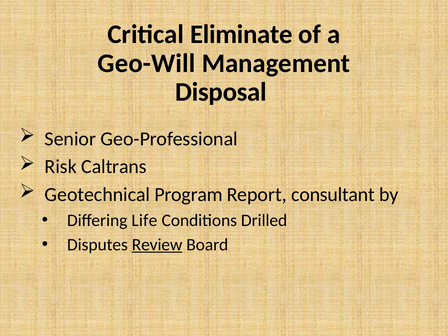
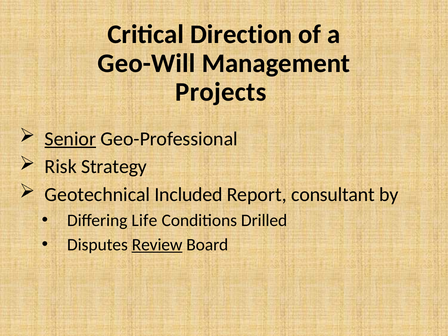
Eliminate: Eliminate -> Direction (241, 34)
Disposal: Disposal -> Projects (221, 92)
Senior underline: none -> present (70, 139)
Caltrans: Caltrans -> Strategy (114, 167)
Program: Program -> Included (189, 195)
